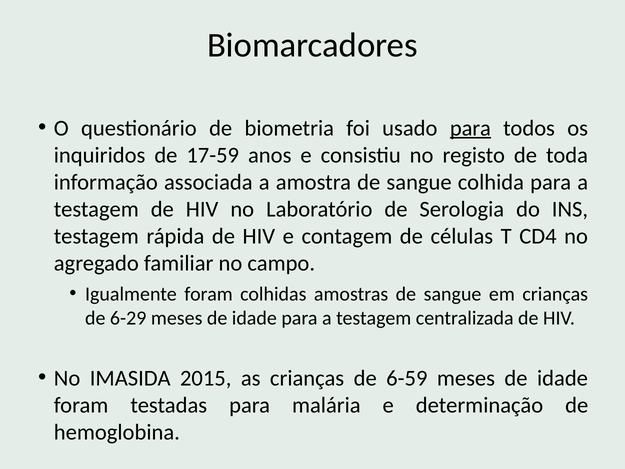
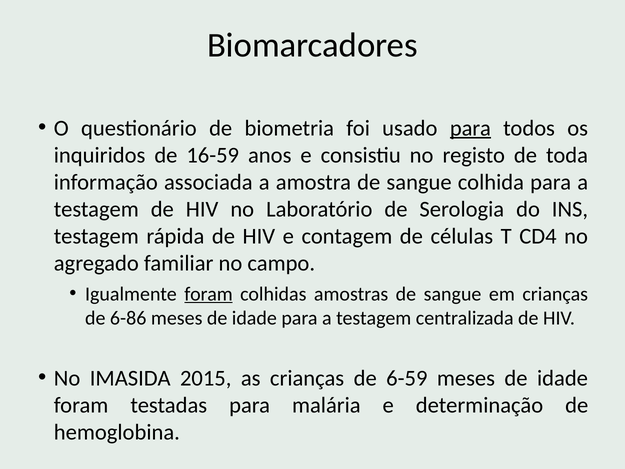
17-59: 17-59 -> 16-59 (213, 155)
foram underline: none -> present (208, 294)
6-29: 6-29 -> 6-86 (128, 318)
